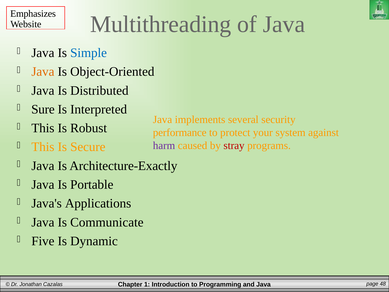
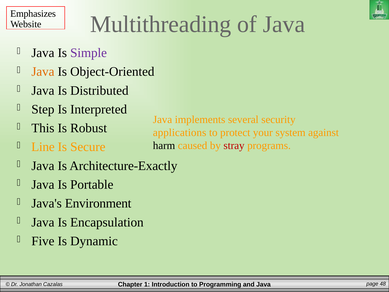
Simple colour: blue -> purple (89, 53)
Sure: Sure -> Step (43, 109)
performance: performance -> applications (180, 132)
harm colour: purple -> black (164, 145)
This: This -> Line (43, 147)
Applications: Applications -> Environment (98, 203)
Communicate: Communicate -> Encapsulation (107, 222)
